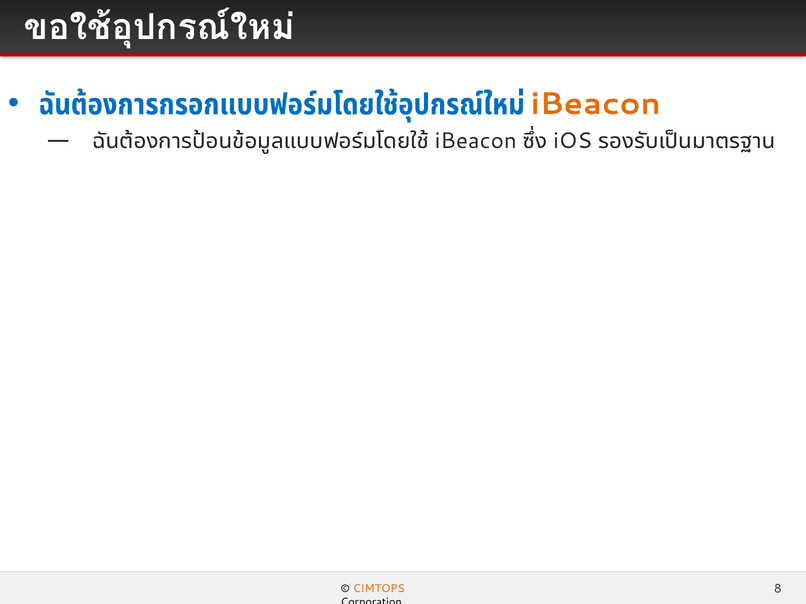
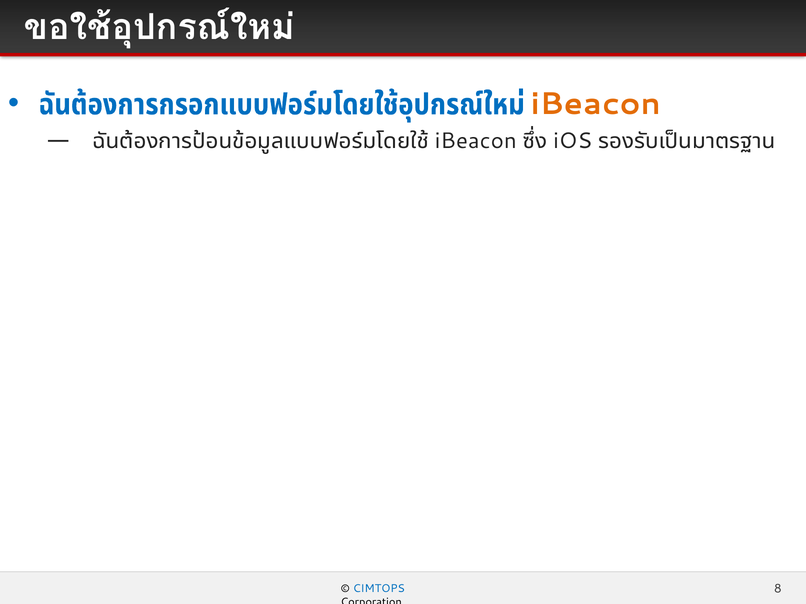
CIMTOPS colour: orange -> blue (379, 589)
